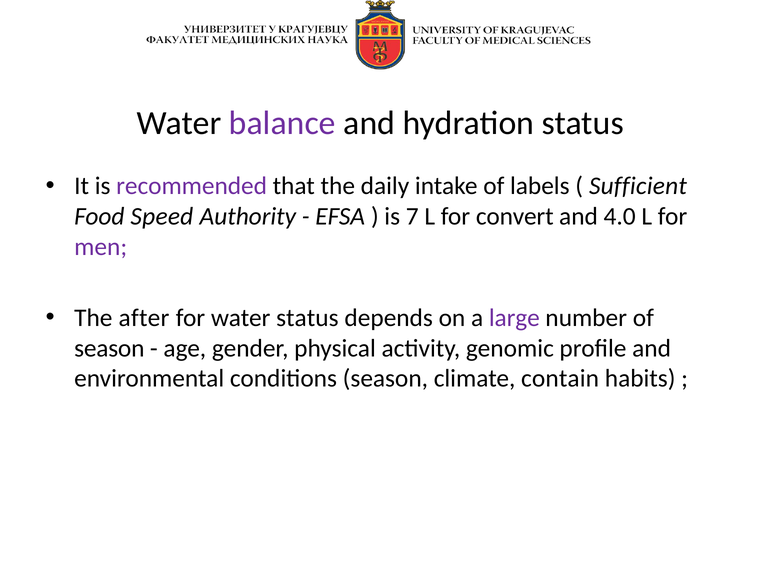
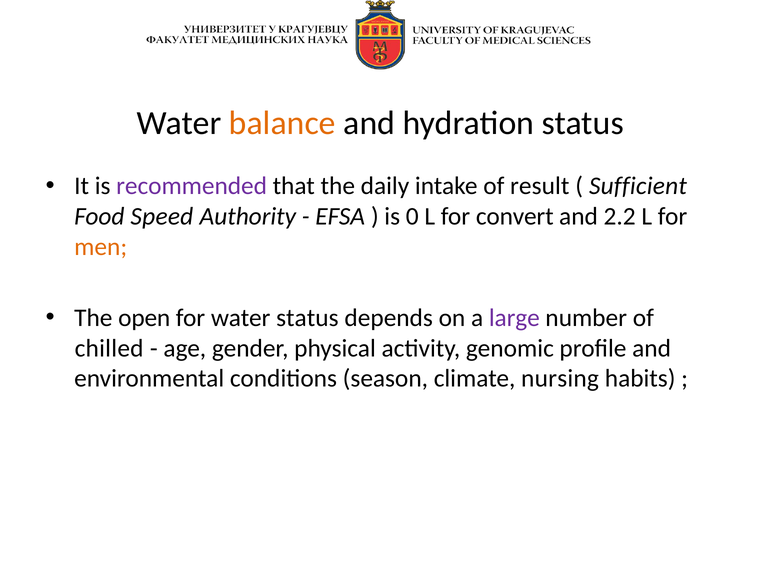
balance colour: purple -> orange (282, 123)
labels: labels -> result (540, 186)
7: 7 -> 0 (412, 217)
4.0: 4.0 -> 2.2 (620, 217)
men colour: purple -> orange (101, 247)
after: after -> open (144, 318)
season: season -> chilled (109, 349)
contain: contain -> nursing (560, 379)
